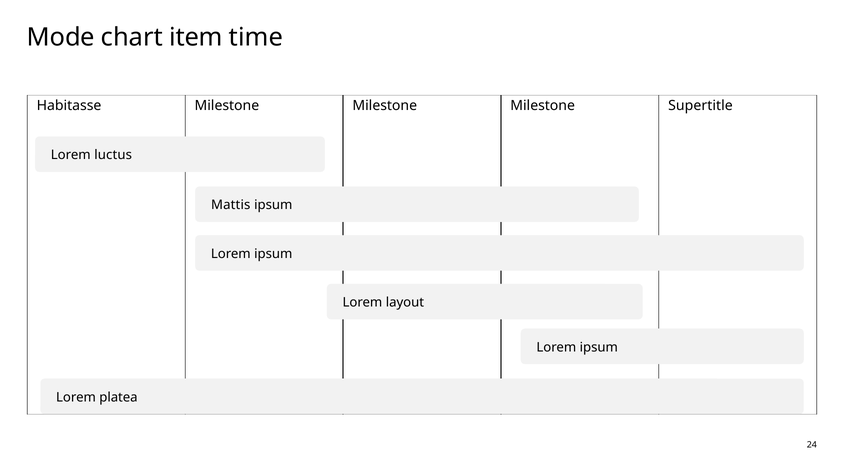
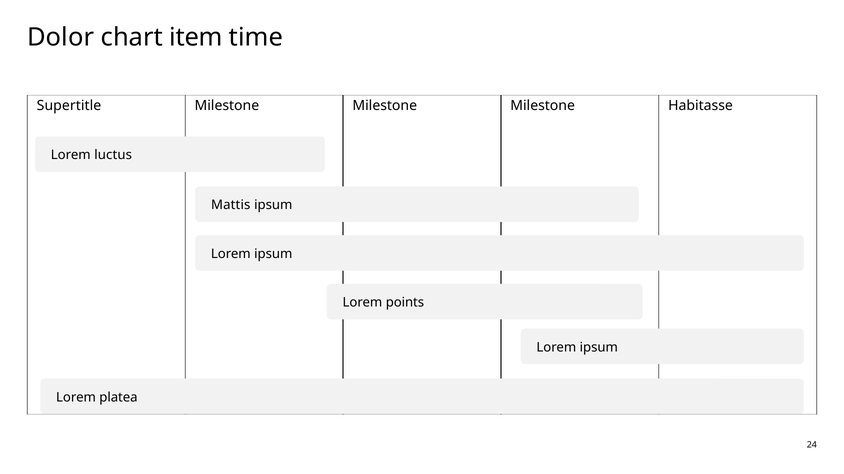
Mode: Mode -> Dolor (61, 37)
Habitasse: Habitasse -> Supertitle (69, 106)
Supertitle: Supertitle -> Habitasse (701, 106)
layout: layout -> points (405, 303)
